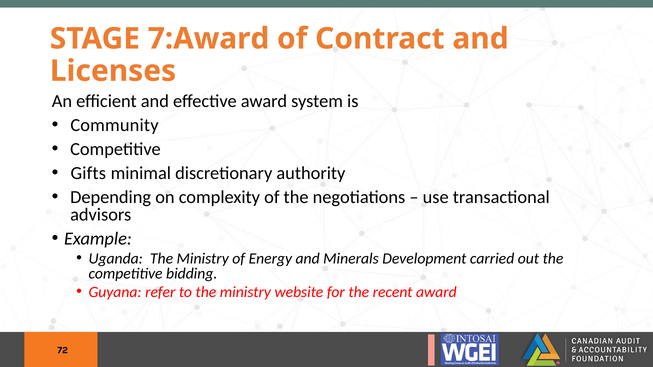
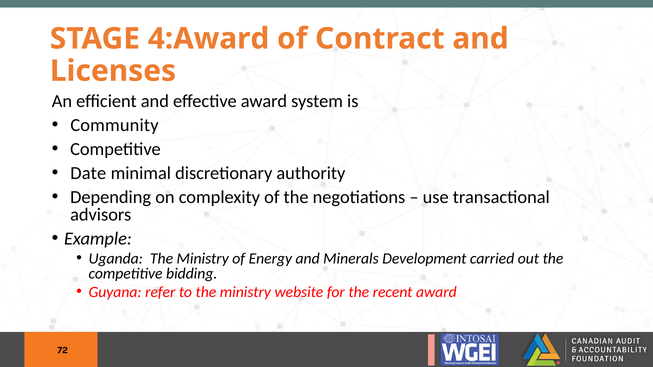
7:Award: 7:Award -> 4:Award (209, 39)
Gifts: Gifts -> Date (88, 173)
